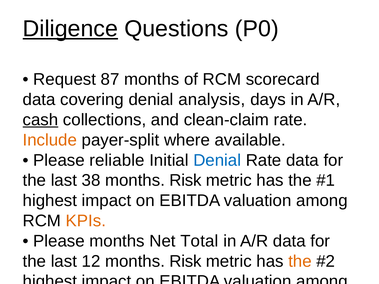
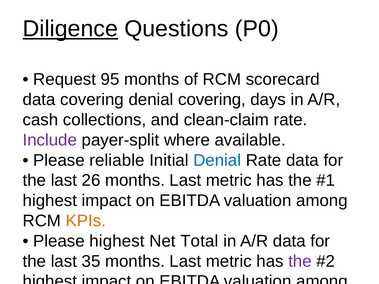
87: 87 -> 95 (110, 79)
denial analysis: analysis -> covering (212, 100)
cash underline: present -> none (40, 120)
Include colour: orange -> purple (50, 140)
38: 38 -> 26 (91, 181)
Risk: Risk -> Last (185, 181)
Please months: months -> highest (117, 241)
12: 12 -> 35 (91, 261)
Risk: Risk -> Last (185, 261)
the colour: orange -> purple (300, 261)
